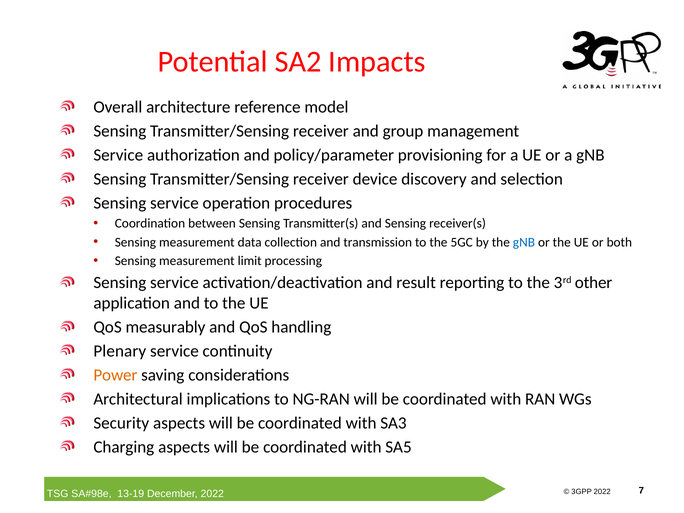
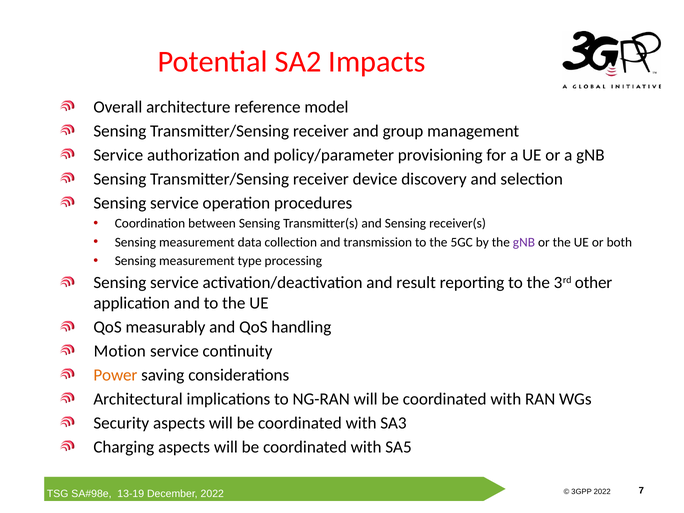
gNB colour: blue -> purple (524, 242)
limit: limit -> type (250, 261)
Plenary: Plenary -> Motion (120, 351)
